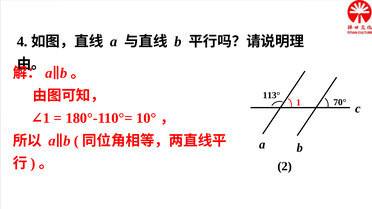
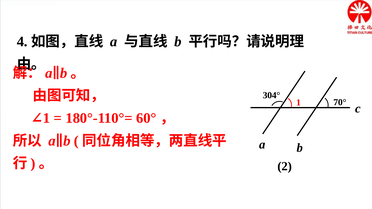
113°: 113° -> 304° (271, 96)
10°: 10° -> 60° (146, 118)
